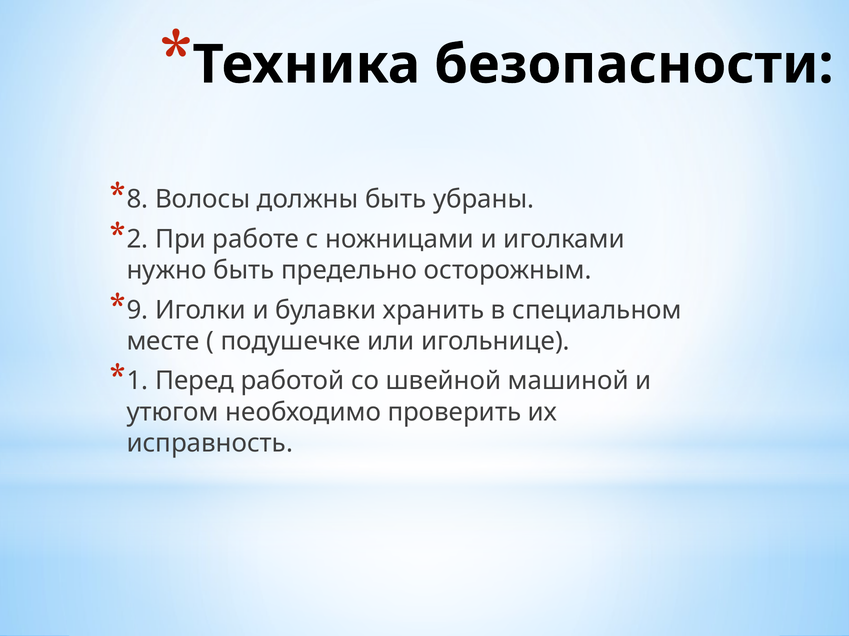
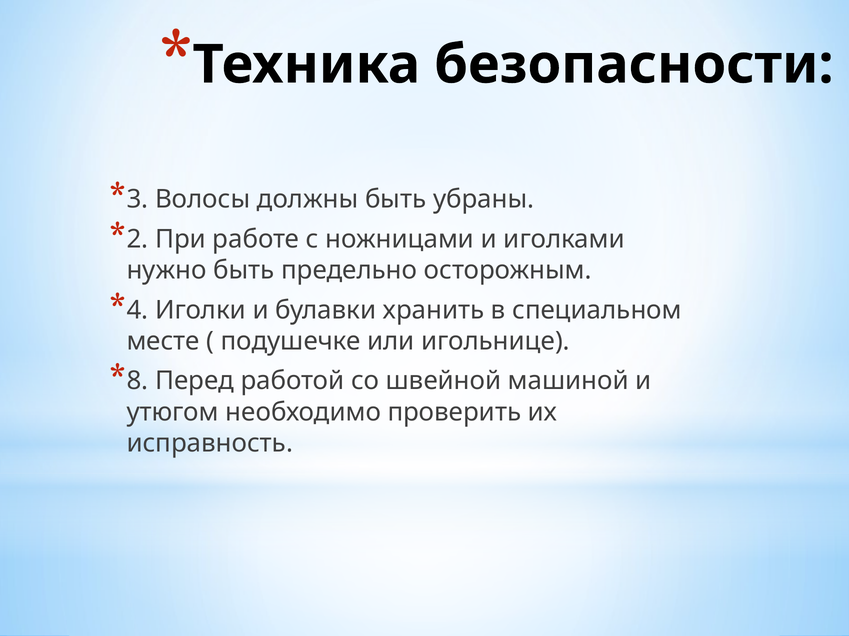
8: 8 -> 3 (137, 200)
9: 9 -> 4 (137, 310)
1: 1 -> 8 (137, 381)
